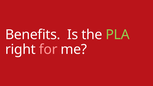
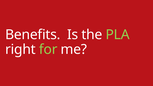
for colour: pink -> light green (48, 49)
